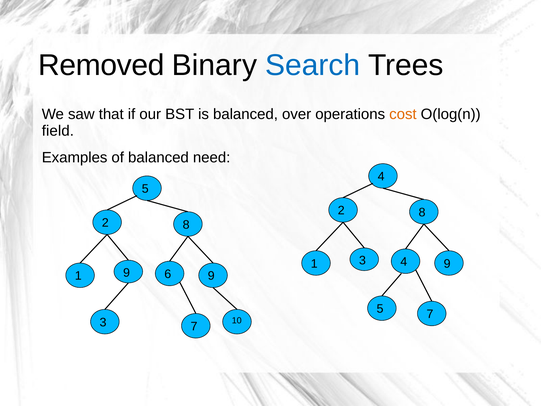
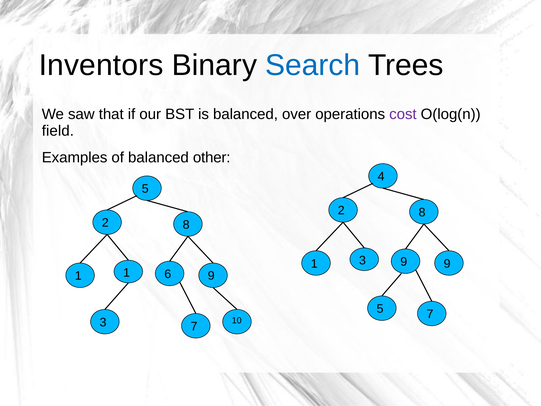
Removed: Removed -> Inventors (101, 65)
cost colour: orange -> purple (403, 114)
need: need -> other (212, 157)
3 4: 4 -> 9 (404, 262)
1 9: 9 -> 1 (127, 273)
